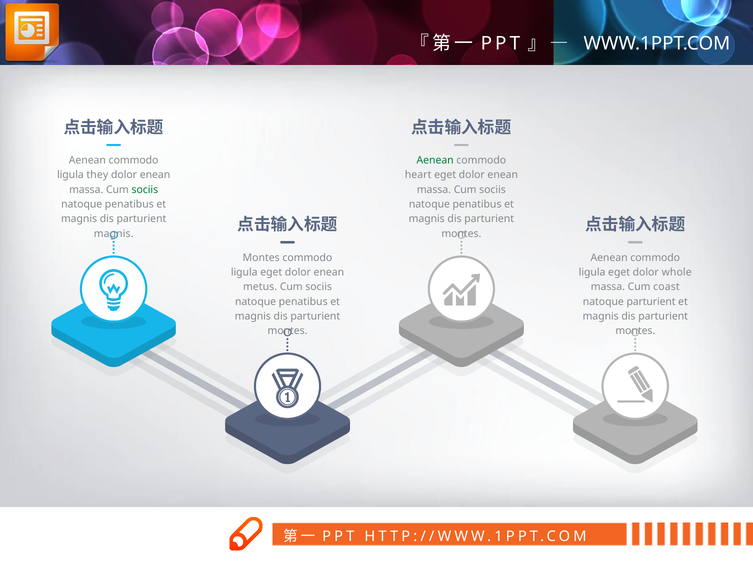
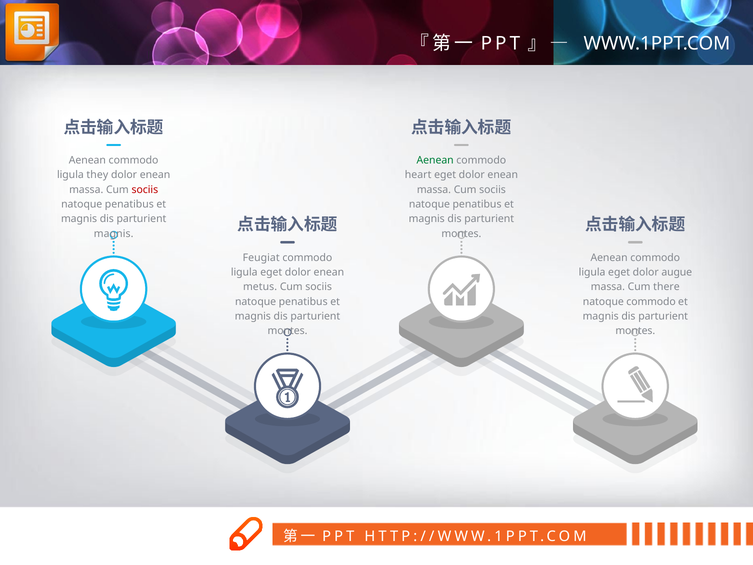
sociis colour: green -> red (145, 190)
Montes: Montes -> Feugiat (261, 258)
whole: whole -> augue (677, 272)
coast: coast -> there (666, 287)
natoque parturient: parturient -> commodo (651, 301)
